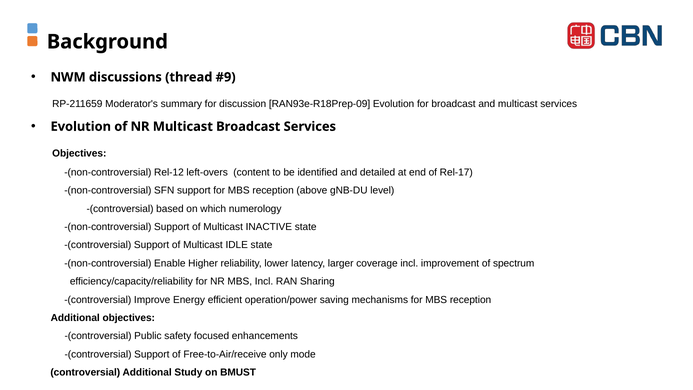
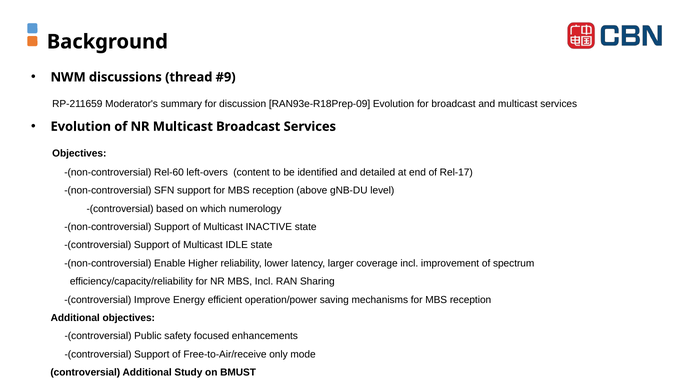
Rel-12: Rel-12 -> Rel-60 (169, 172)
